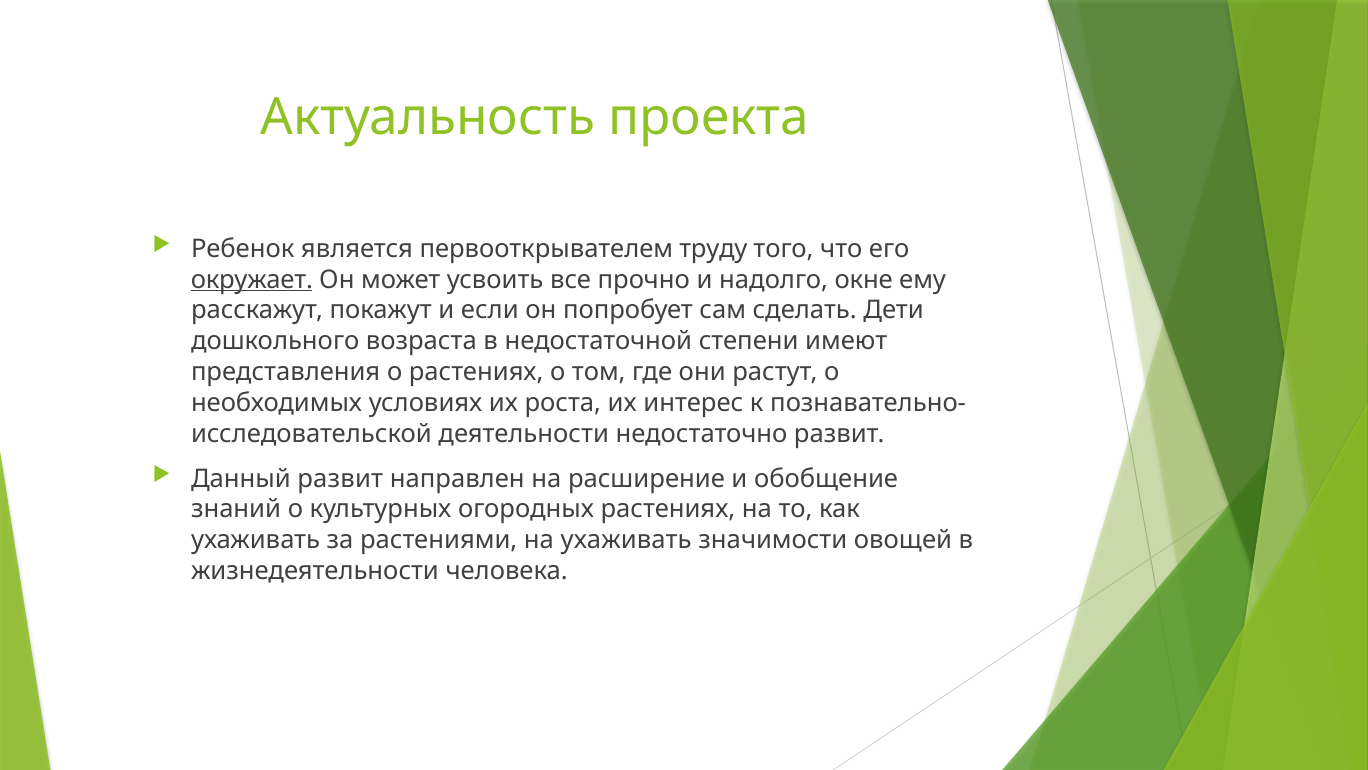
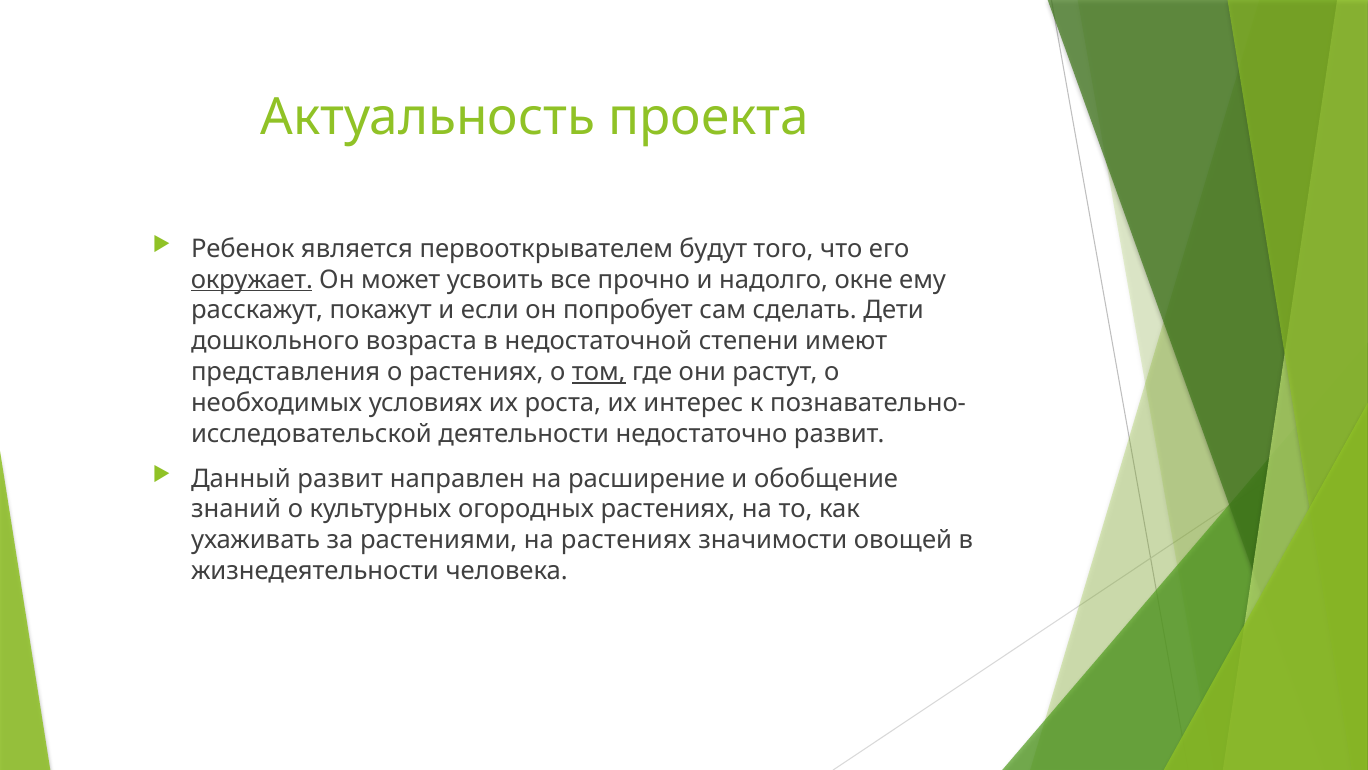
труду: труду -> будут (713, 249)
том underline: none -> present (599, 372)
на ухаживать: ухаживать -> растениях (626, 540)
